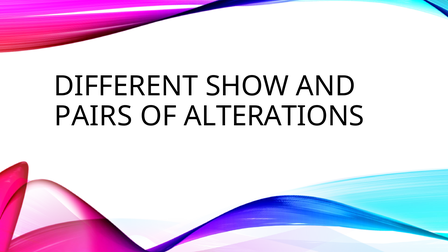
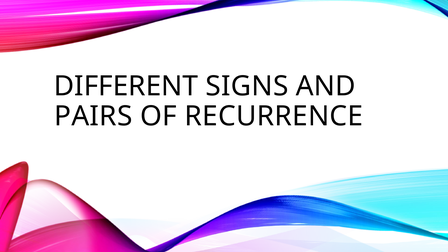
SHOW: SHOW -> SIGNS (247, 86)
ALTERATIONS: ALTERATIONS -> RECURRENCE (274, 116)
